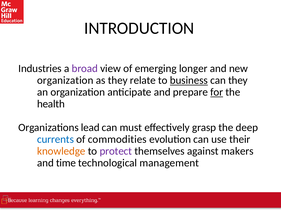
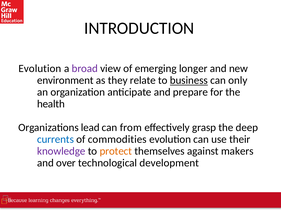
Industries: Industries -> Evolution (40, 68)
organization: organization -> environment (65, 80)
can they: they -> only (238, 80)
for underline: present -> none (217, 92)
must: must -> from (131, 127)
knowledge colour: orange -> purple (61, 151)
protect colour: purple -> orange (116, 151)
time: time -> over (66, 163)
management: management -> development (169, 163)
